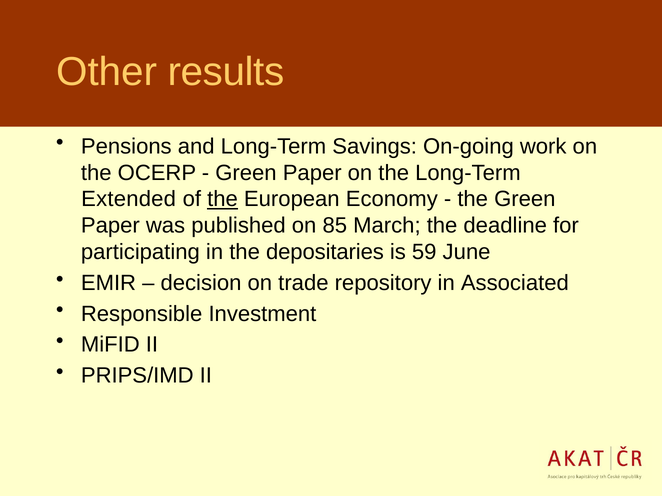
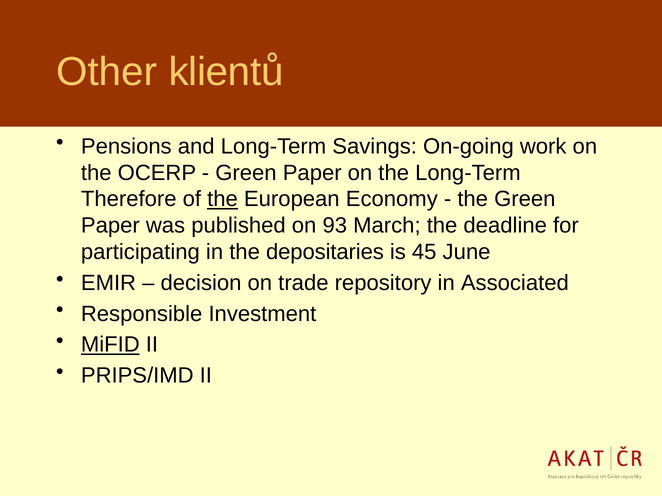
results: results -> klientů (226, 72)
Extended: Extended -> Therefore (129, 199)
85: 85 -> 93 (335, 226)
59: 59 -> 45 (424, 252)
MiFID underline: none -> present (110, 345)
